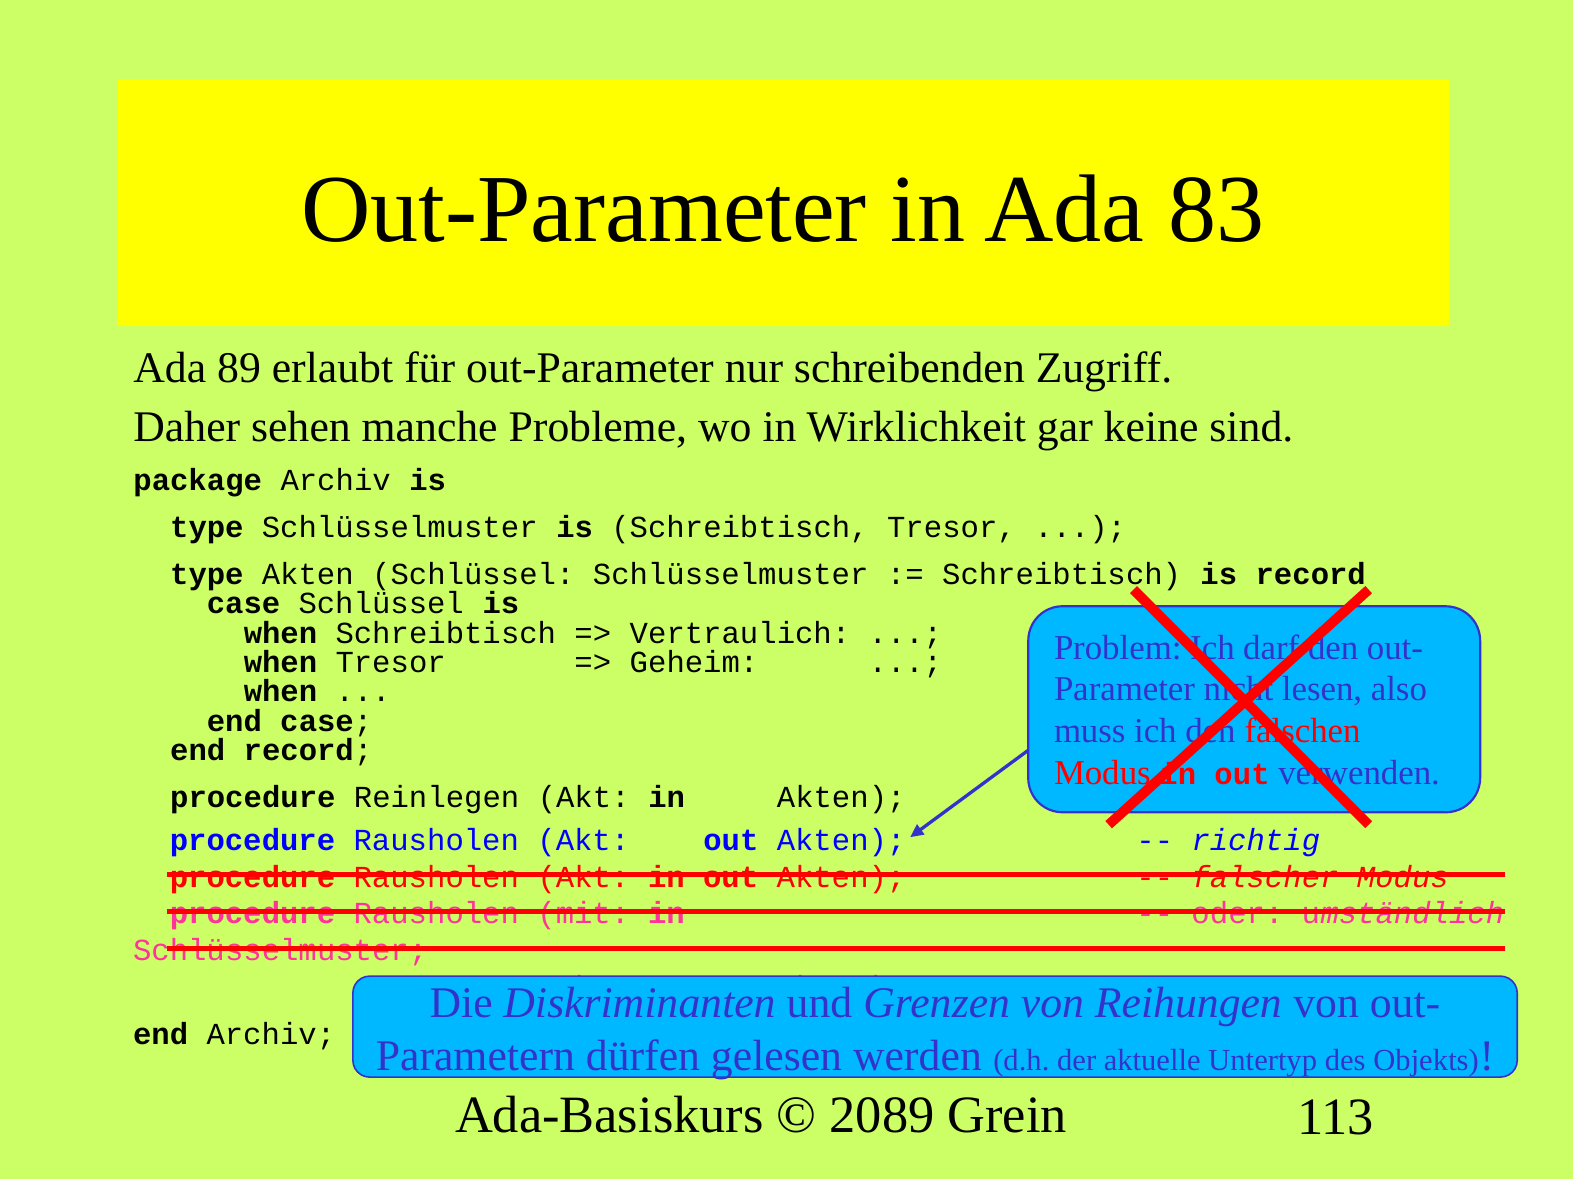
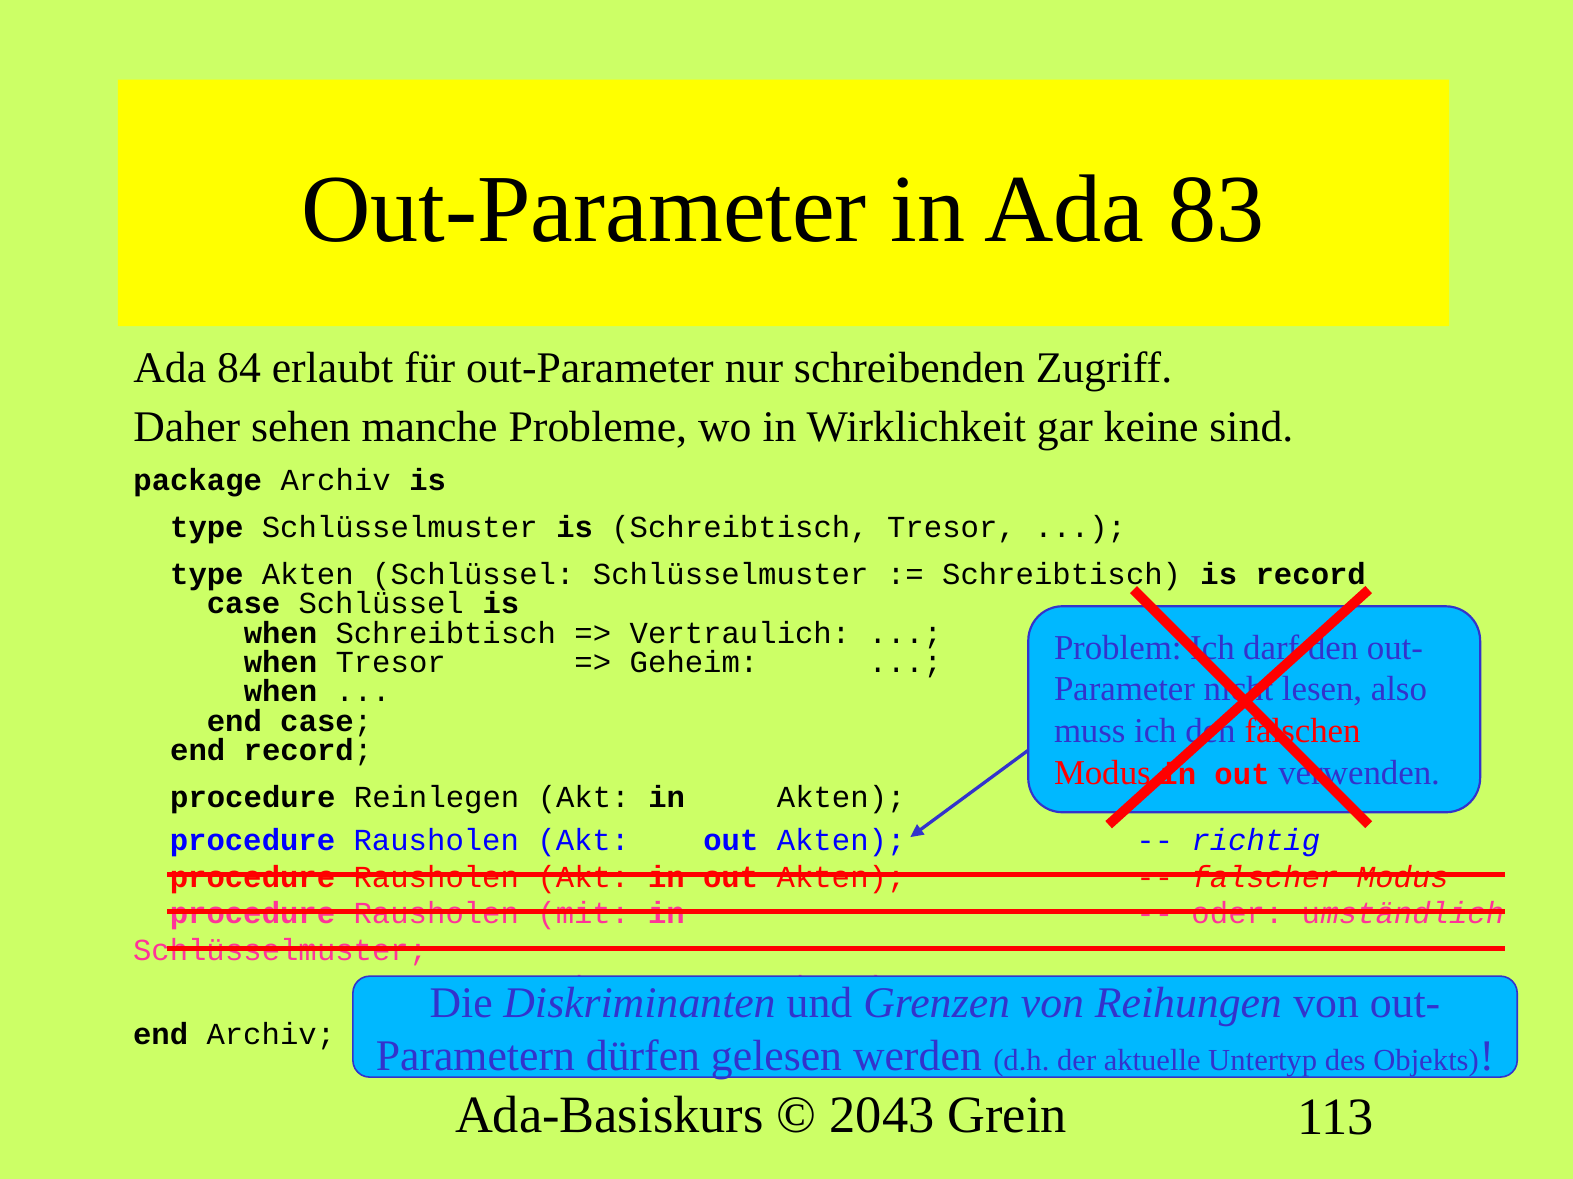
89: 89 -> 84 (239, 368)
2089: 2089 -> 2043 (882, 1116)
